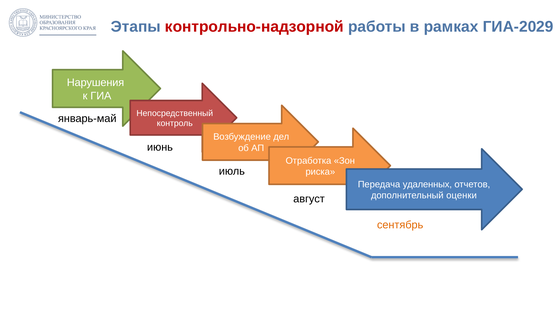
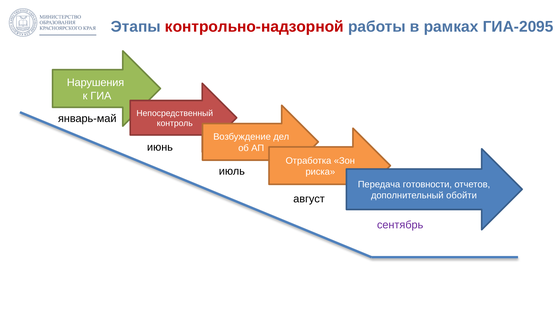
ГИА-2029: ГИА-2029 -> ГИА-2095 (518, 27)
удаленных: удаленных -> готовности (427, 184)
оценки: оценки -> обойти (462, 195)
сентябрь colour: orange -> purple (400, 225)
